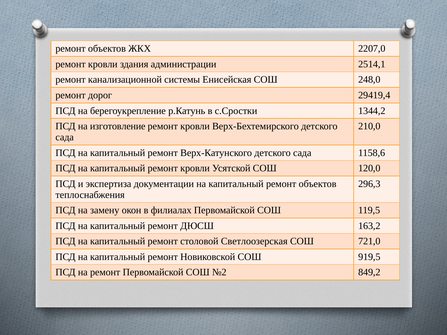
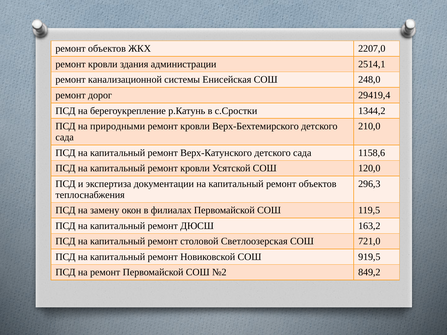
изготовление: изготовление -> природными (118, 126)
